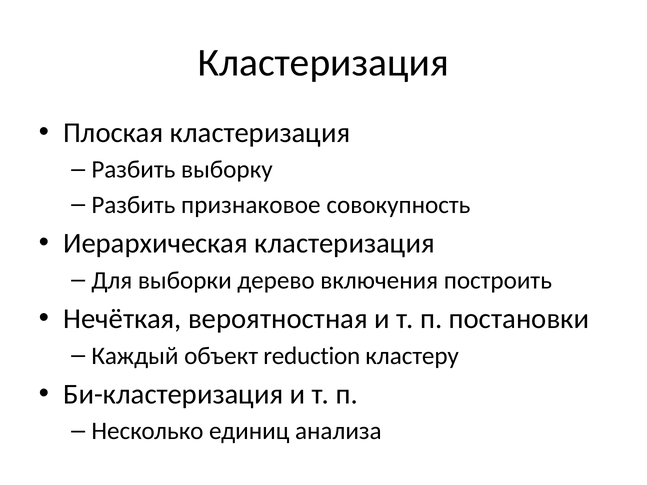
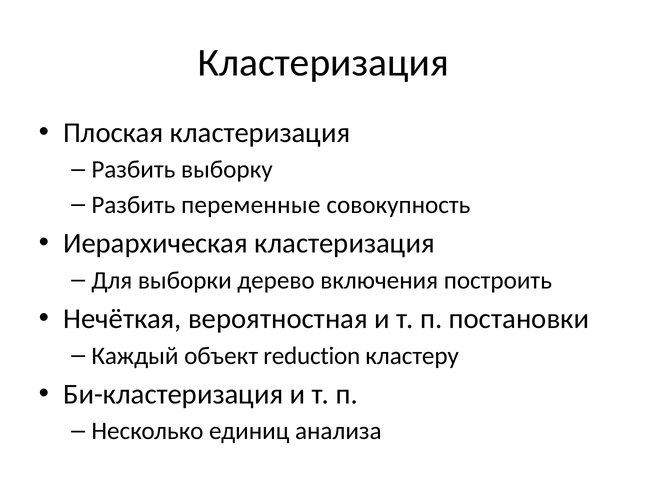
признаковое: признаковое -> переменные (251, 205)
